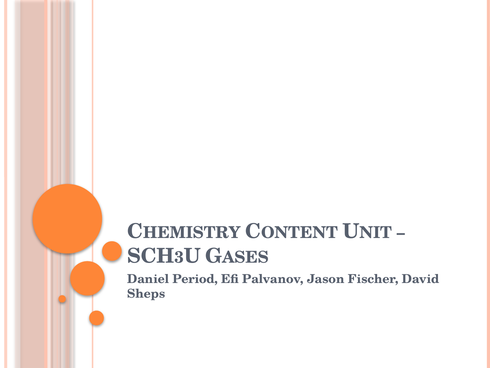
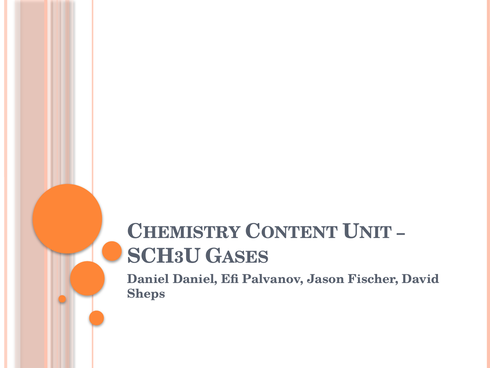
Daniel Period: Period -> Daniel (195, 279)
